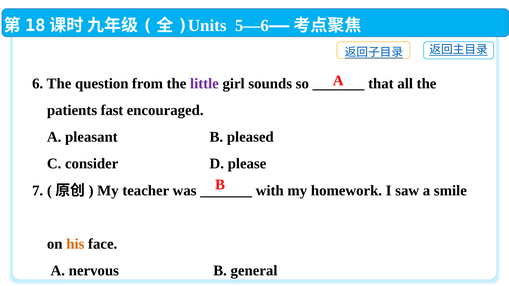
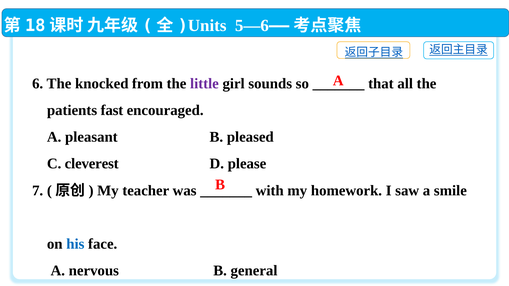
question: question -> knocked (102, 84)
consider: consider -> cleverest (92, 164)
his colour: orange -> blue (75, 244)
